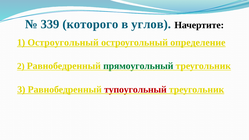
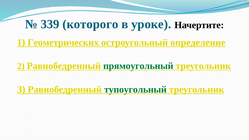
углов: углов -> уроке (151, 24)
1 Остроугольный: Остроугольный -> Геометрических (63, 42)
тупоугольный colour: red -> green (135, 90)
